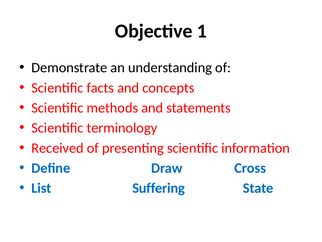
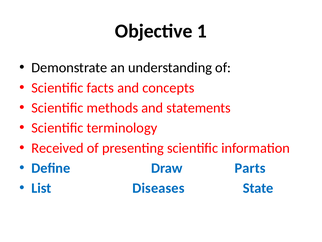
Cross: Cross -> Parts (250, 168)
Suffering: Suffering -> Diseases (158, 188)
